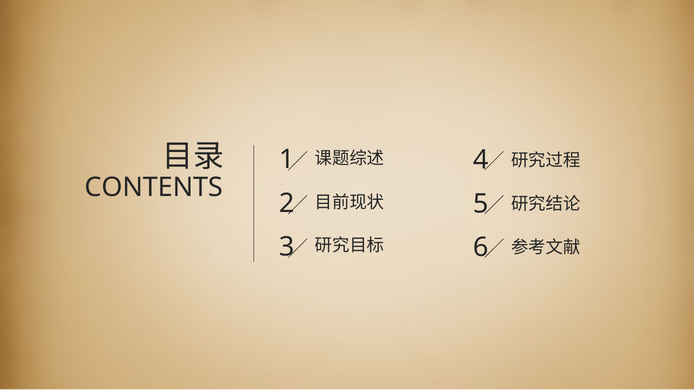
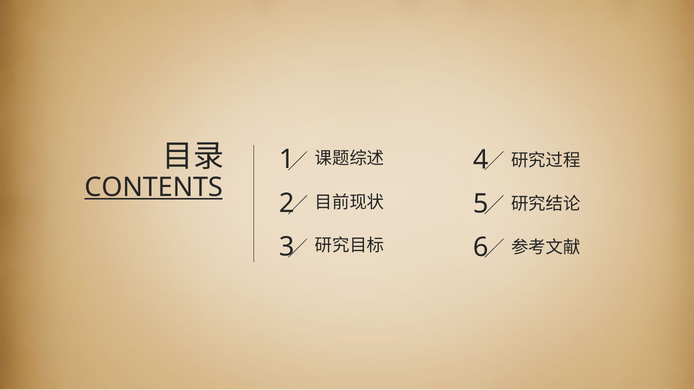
CONTENTS underline: none -> present (154, 188)
